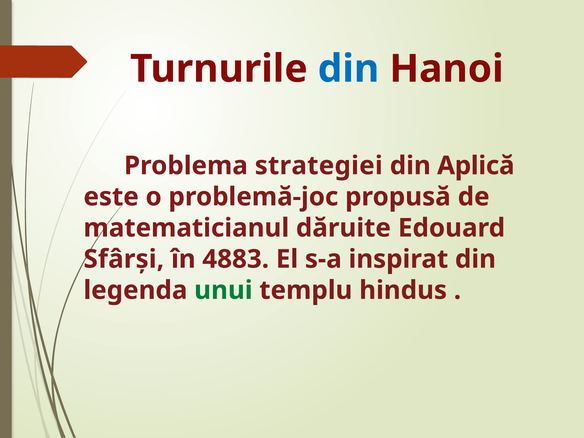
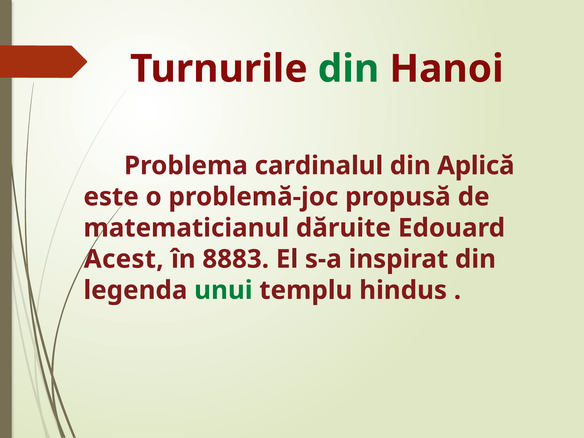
din colour: blue -> green (348, 69)
strategiei: strategiei -> cardinalul (319, 166)
Sfârşi: Sfârşi -> Acest (124, 259)
4883: 4883 -> 8883 (236, 259)
